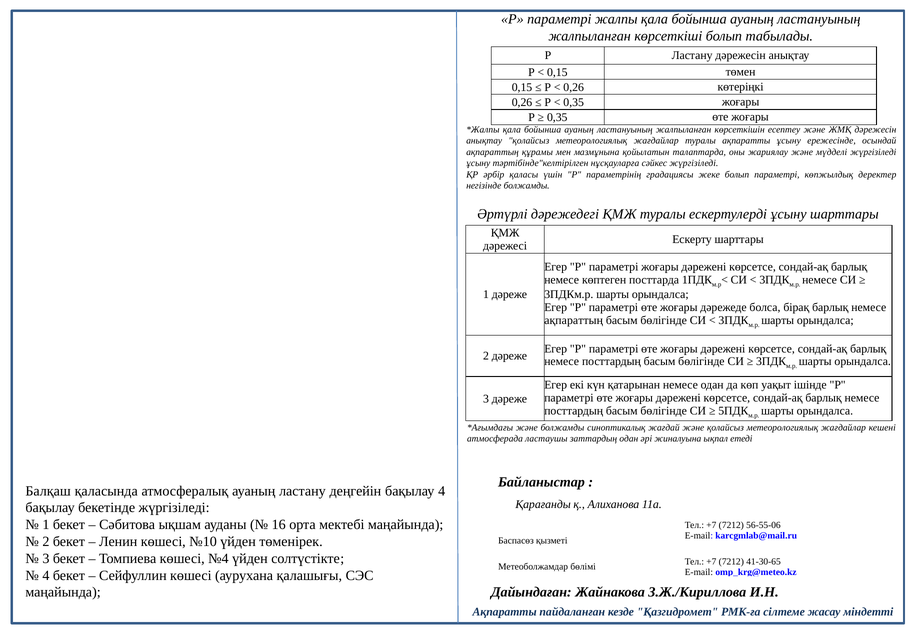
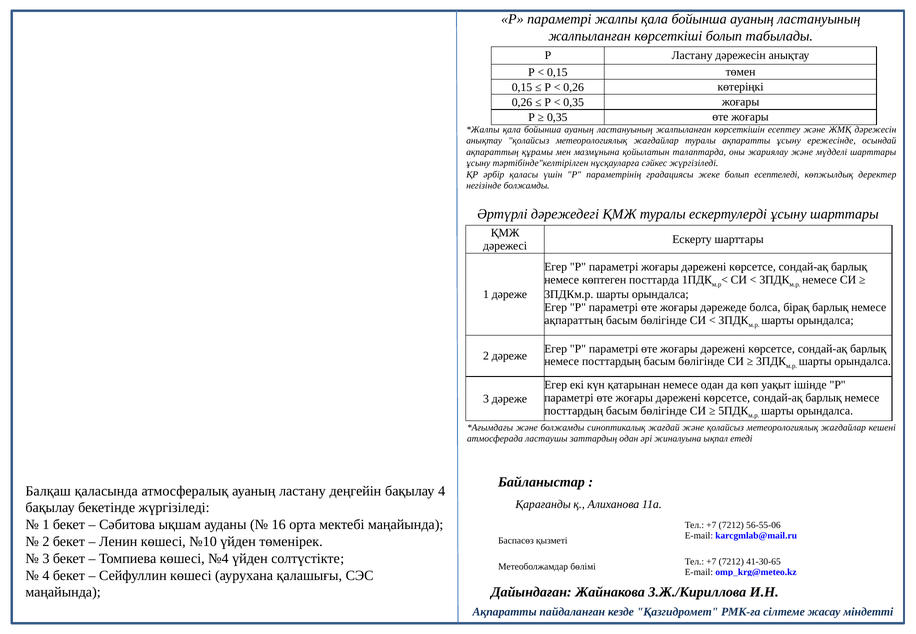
мүдделі жүргізіледі: жүргізіледі -> шарттары (873, 152)
болып параметрі: параметрі -> есептеледі (777, 175)
